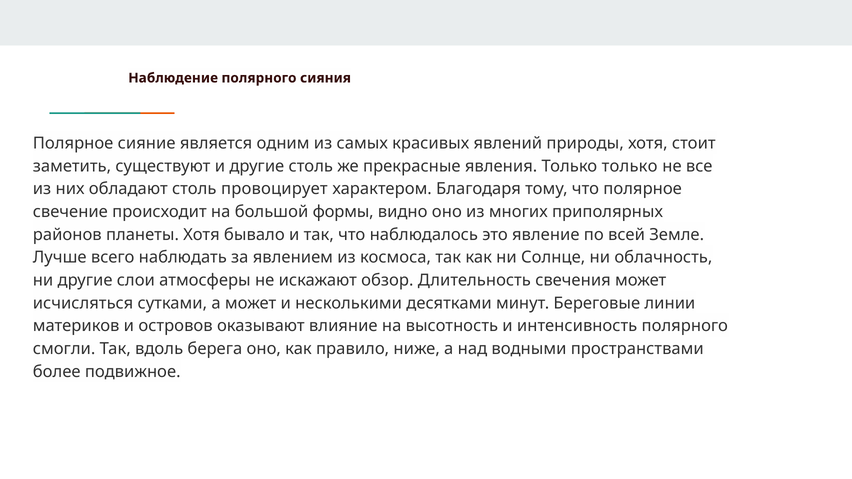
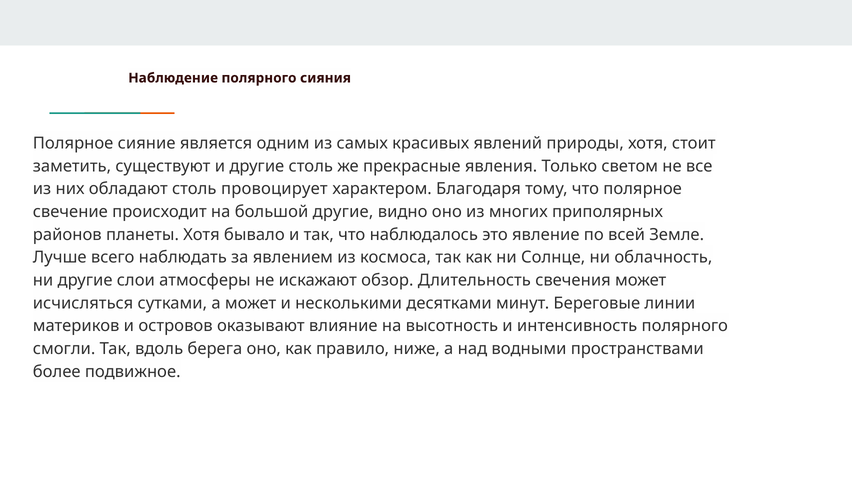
Только только: только -> светом (630, 166)
большой формы: формы -> другие (343, 212)
